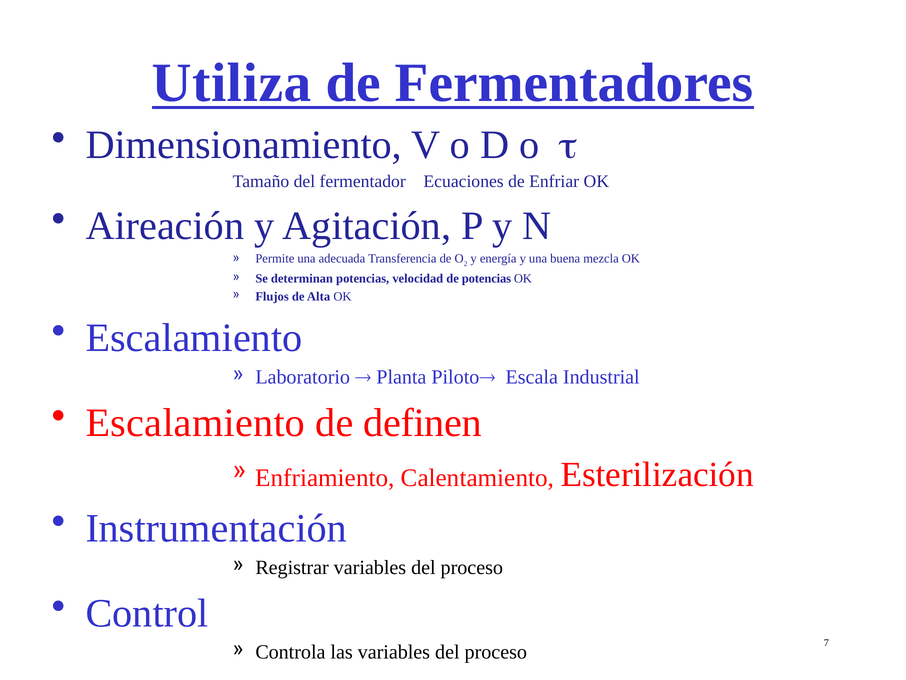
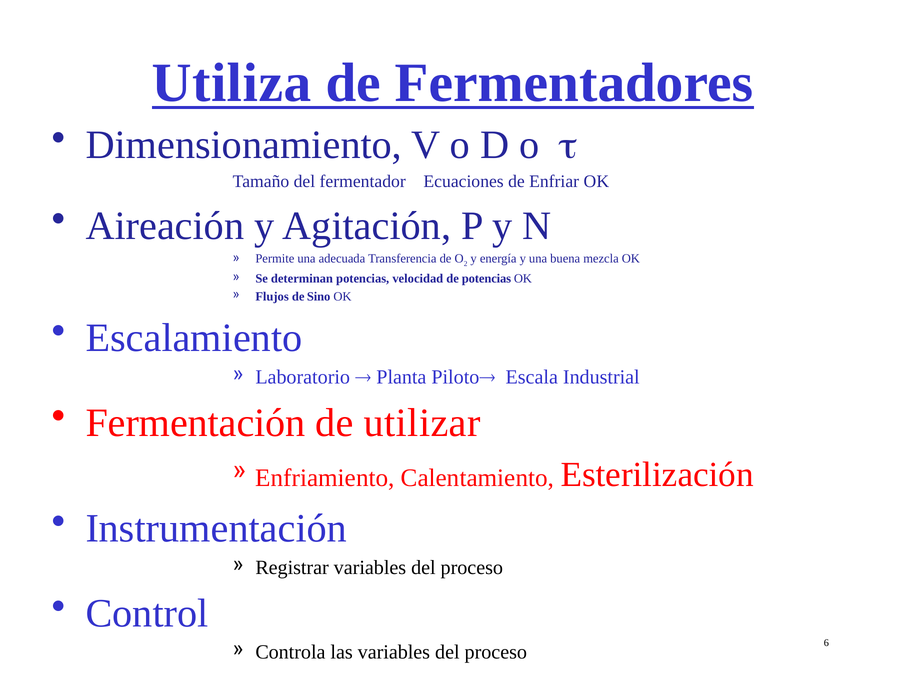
Alta: Alta -> Sino (319, 296)
Escalamiento: Escalamiento -> Fermentación (196, 422)
definen: definen -> utilizar (422, 422)
7: 7 -> 6 (826, 642)
